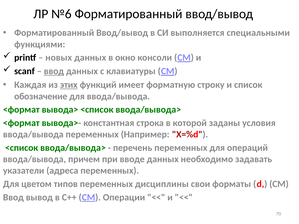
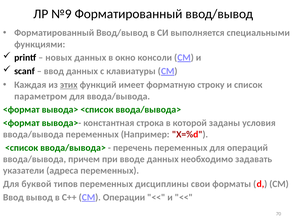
№6: №6 -> №9 (61, 14)
ввод underline: present -> none (54, 71)
обозначение: обозначение -> параметром (41, 96)
цветом: цветом -> буквой (36, 184)
